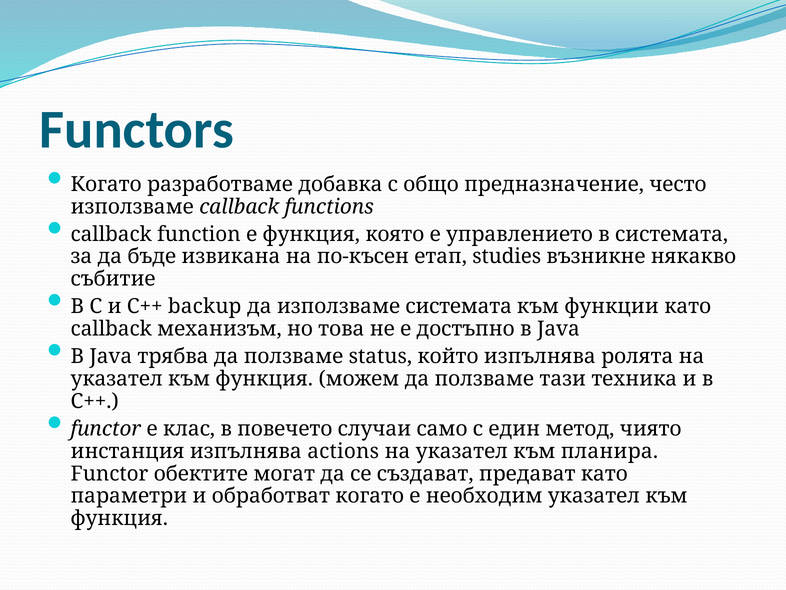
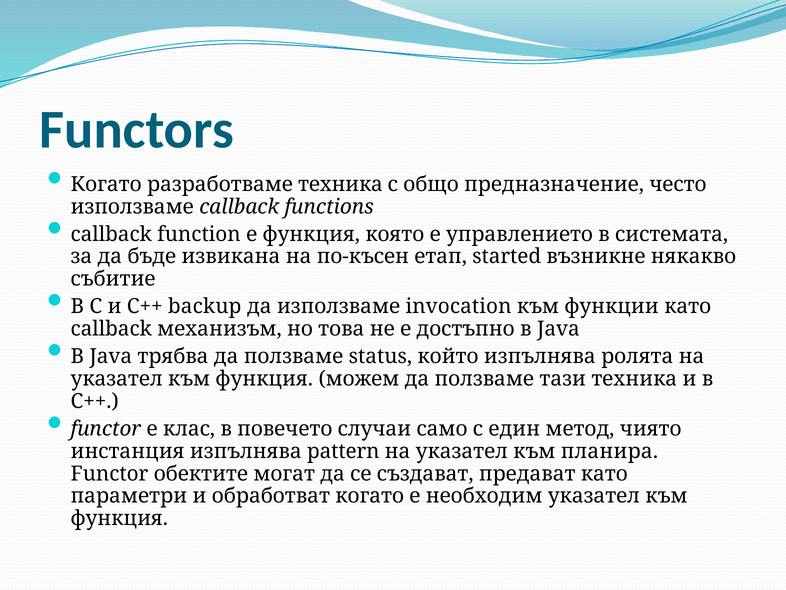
разработваме добавка: добавка -> техника (340, 184)
studies: studies -> started (507, 256)
използваме системата: системата -> invocation (459, 306)
actions: actions -> pattern (343, 451)
